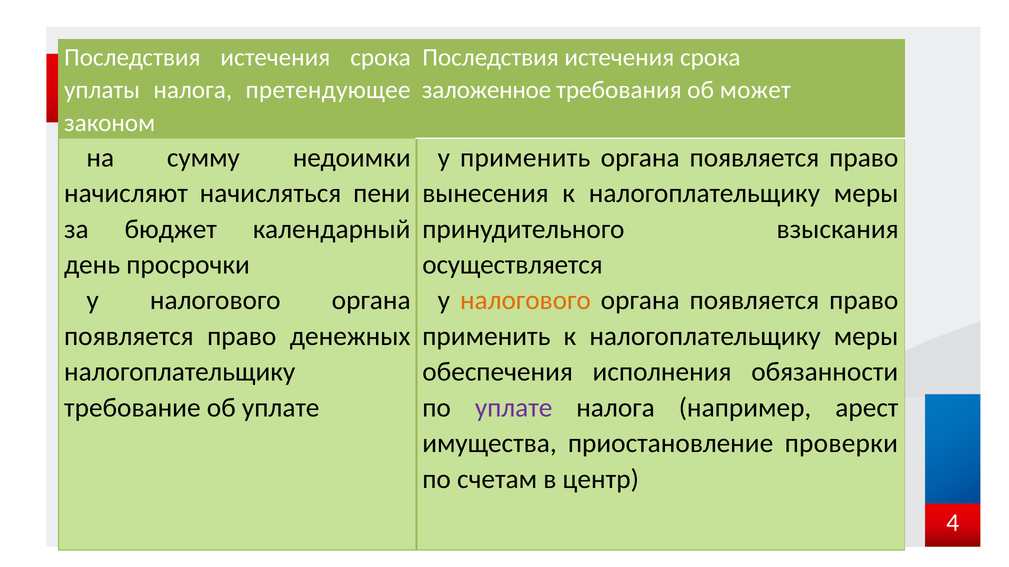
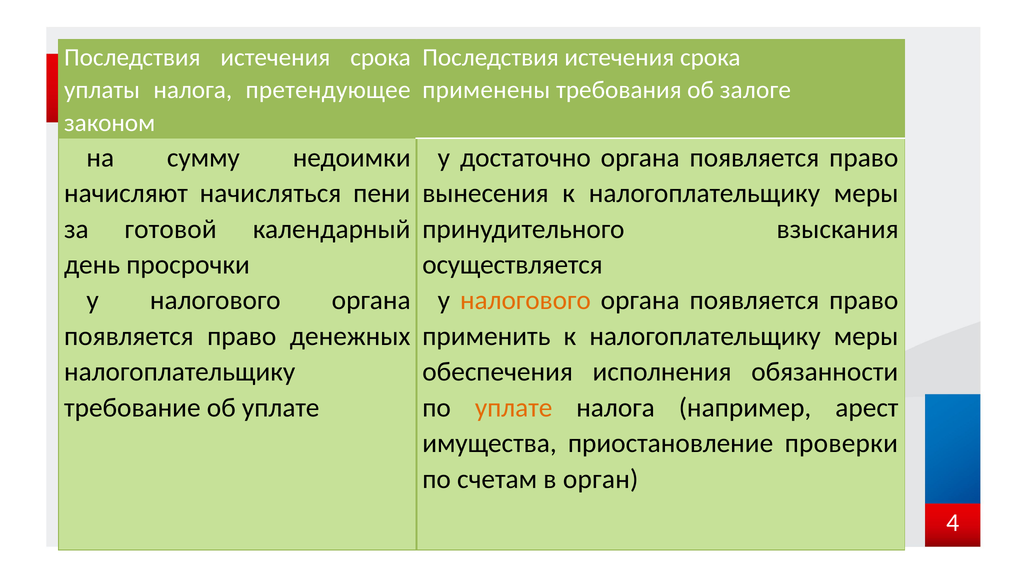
заложенное: заложенное -> применены (486, 90)
может: может -> залоге (755, 90)
у применить: применить -> достаточно (525, 158)
бюджет: бюджет -> готовой (171, 229)
уплате colour: purple -> orange (514, 408)
центр: центр -> орган (601, 480)
